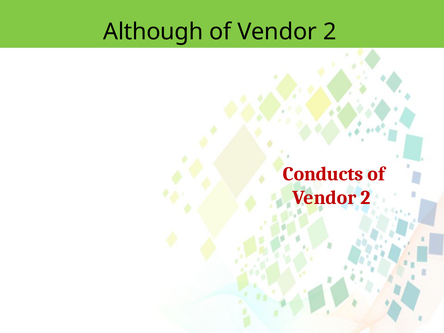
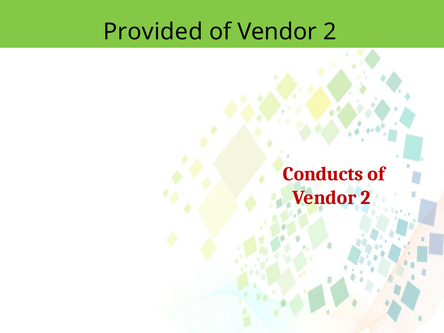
Although: Although -> Provided (153, 32)
